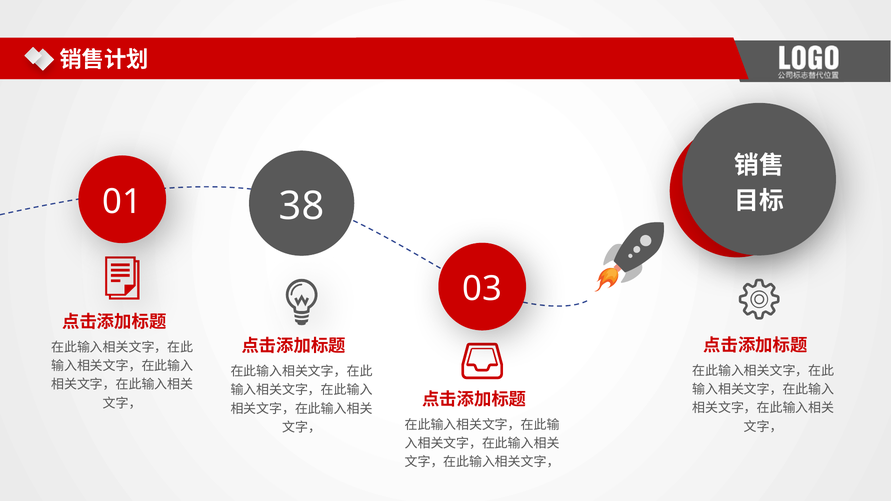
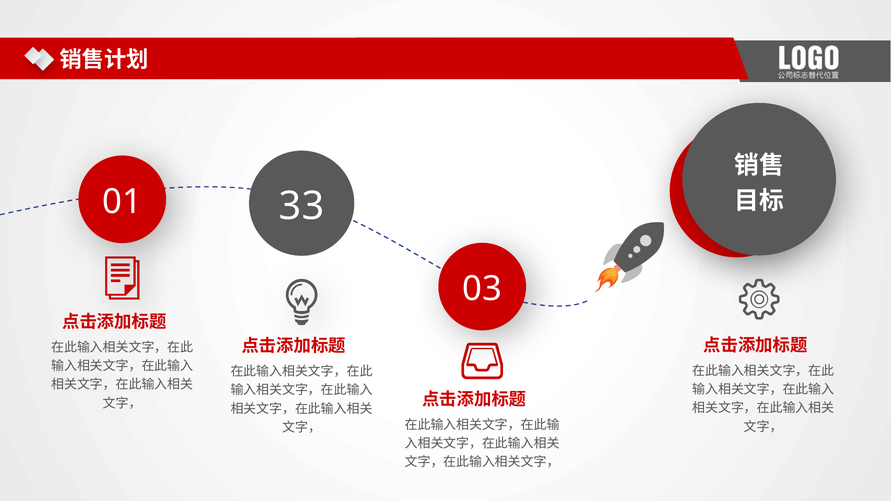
38: 38 -> 33 (302, 206)
